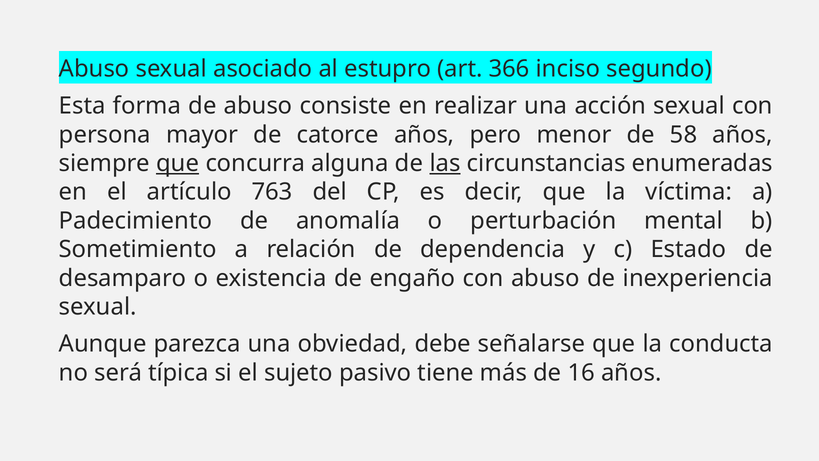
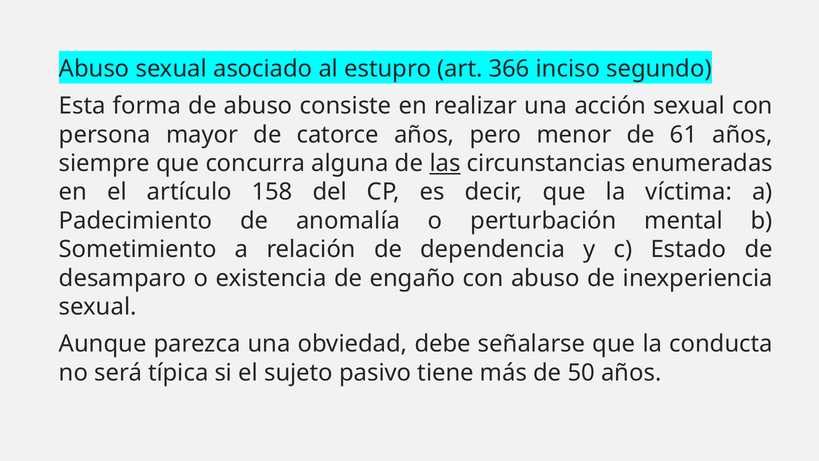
58: 58 -> 61 (684, 135)
que underline: present -> none (178, 163)
763: 763 -> 158 (272, 192)
16: 16 -> 50 (581, 373)
